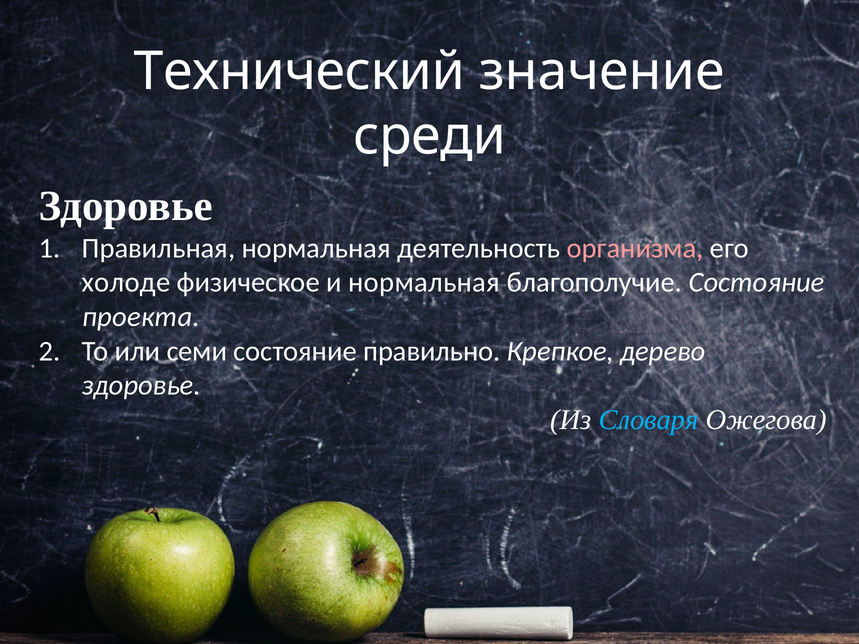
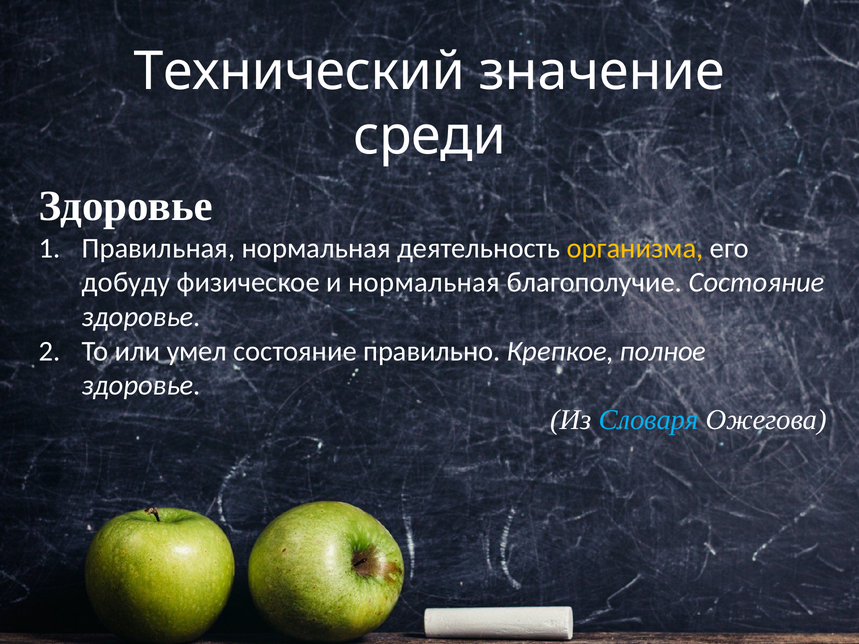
организма colour: pink -> yellow (635, 248)
холоде: холоде -> добуду (126, 283)
проекта: проекта -> здоровье (141, 317)
семи: семи -> умел (197, 351)
дерево: дерево -> полное (663, 351)
